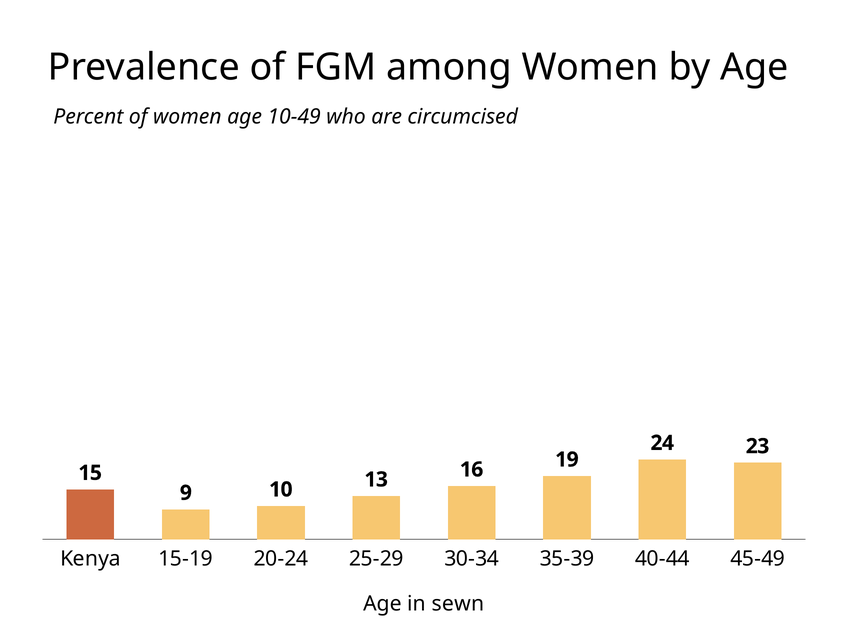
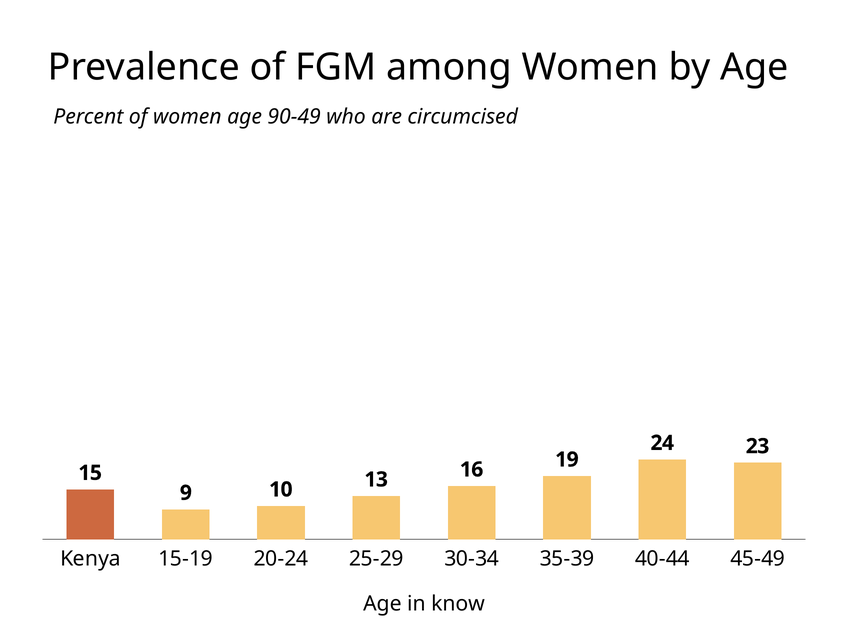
10-49: 10-49 -> 90-49 (294, 117)
sewn: sewn -> know (458, 604)
